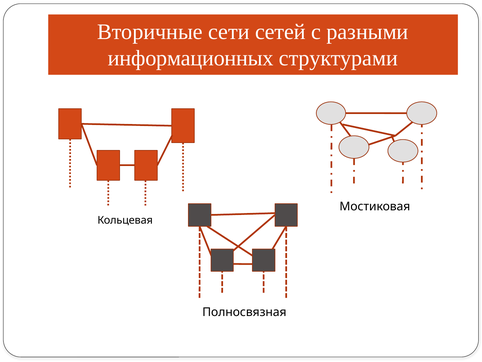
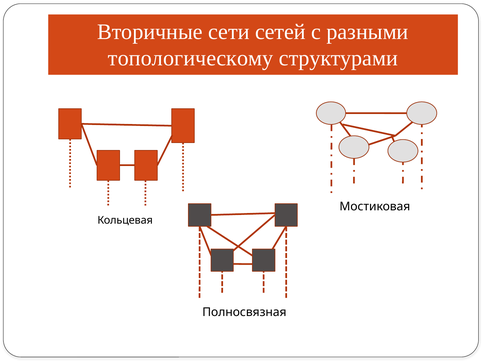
информационных: информационных -> топологическому (191, 58)
